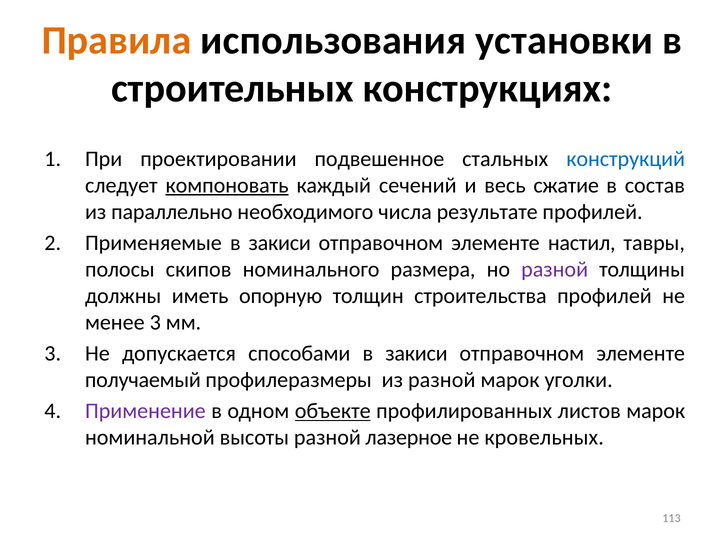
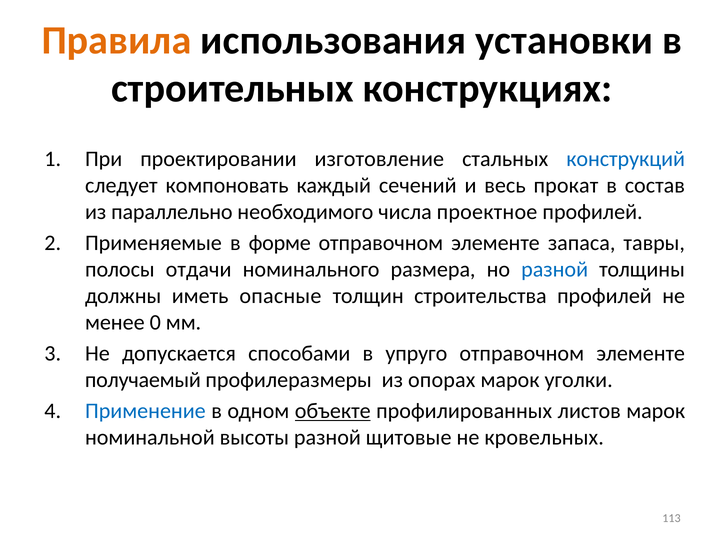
подвешенное: подвешенное -> изготовление (379, 159)
компоновать underline: present -> none (227, 185)
сжатие: сжатие -> прокат (566, 185)
результате: результате -> проектное (487, 212)
Применяемые в закиси: закиси -> форме (280, 243)
настил: настил -> запаса (582, 243)
скипов: скипов -> отдачи (199, 269)
разной colour: purple -> blue (555, 269)
опорную: опорную -> опасные (280, 296)
менее 3: 3 -> 0 (155, 322)
закиси: закиси -> упруго (416, 353)
из разной: разной -> опорах (442, 380)
Применение colour: purple -> blue (145, 411)
лазерное: лазерное -> щитовые (409, 437)
